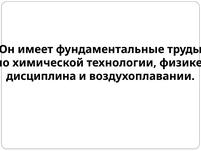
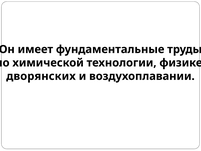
дисциплина: дисциплина -> дворянских (41, 76)
